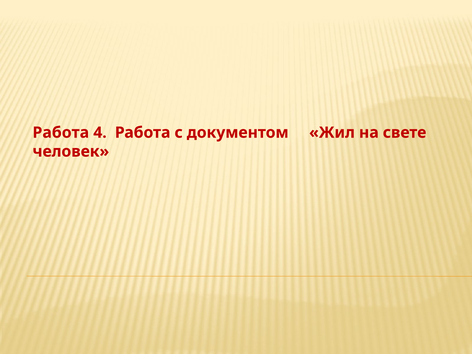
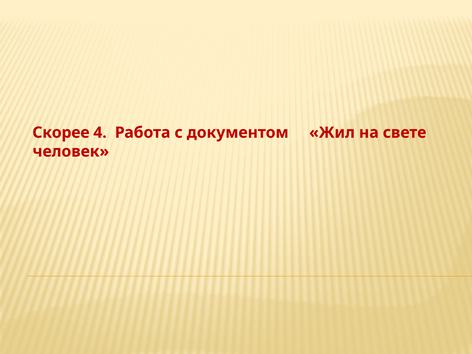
Работа: Работа -> Скорее (61, 133)
